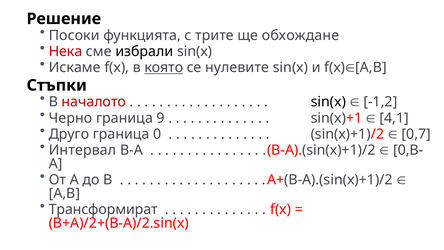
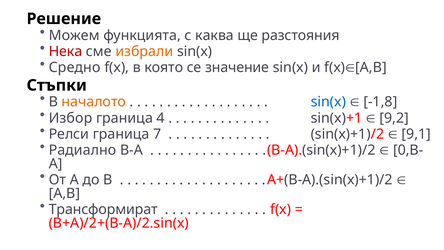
Посоки: Посоки -> Можем (74, 35)
трите: трите -> каква (215, 35)
обхождане: обхождане -> разстояния (301, 35)
избрали colour: black -> orange (144, 51)
Искаме: Искаме -> Средно (75, 67)
която underline: present -> none (164, 67)
нулевите: нулевите -> значение (237, 67)
началото colour: red -> orange (94, 102)
sin(x colour: black -> blue (328, 102)
-1,2: -1,2 -> -1,8 (380, 102)
Черно: Черно -> Избор (71, 118)
9: 9 -> 4 (161, 118)
4,1: 4,1 -> 9,2 (394, 118)
Друго: Друго -> Релси (69, 134)
0: 0 -> 7 (157, 134)
0,7: 0,7 -> 9,1 (416, 134)
Интервал: Интервал -> Радиално (83, 150)
